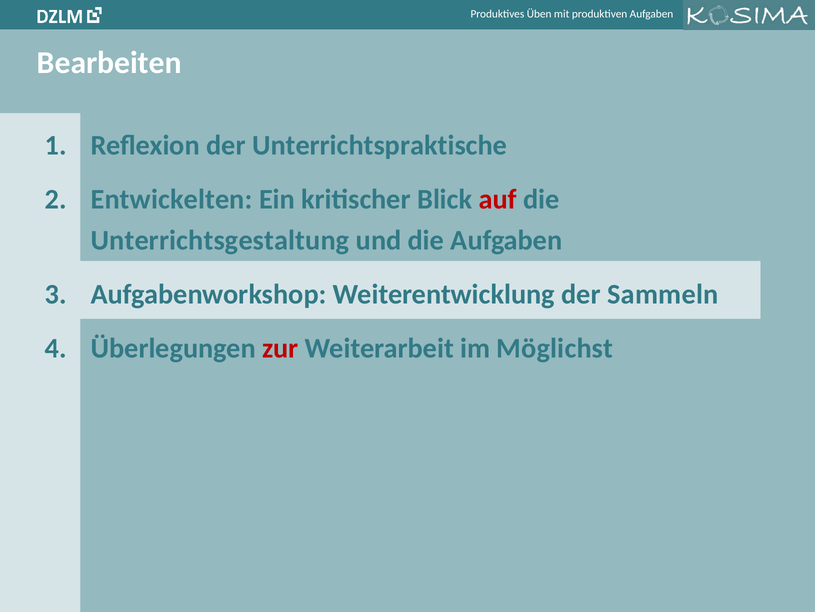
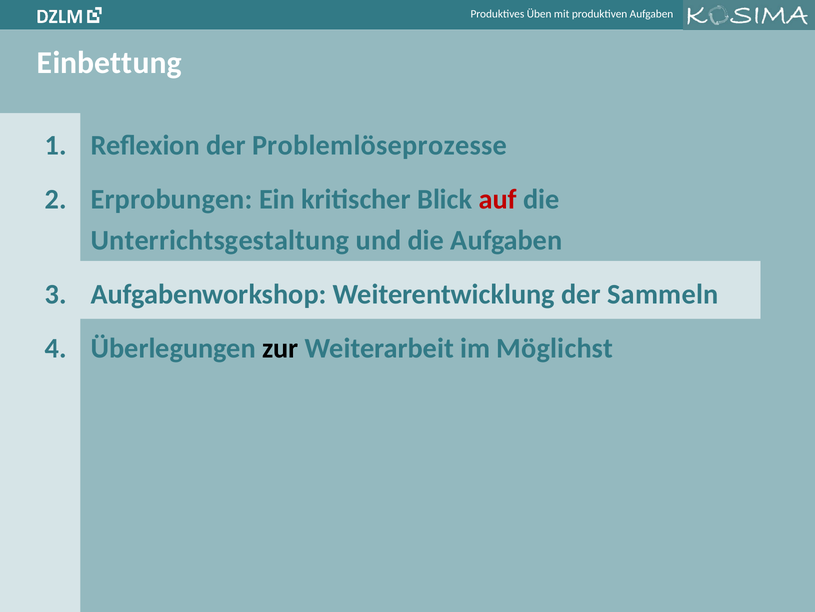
Bearbeiten: Bearbeiten -> Einbettung (109, 63)
Unterrichtspraktische: Unterrichtspraktische -> Problemlöseprozesse (379, 145)
Entwickelten: Entwickelten -> Erprobungen (172, 199)
zur colour: red -> black (280, 348)
